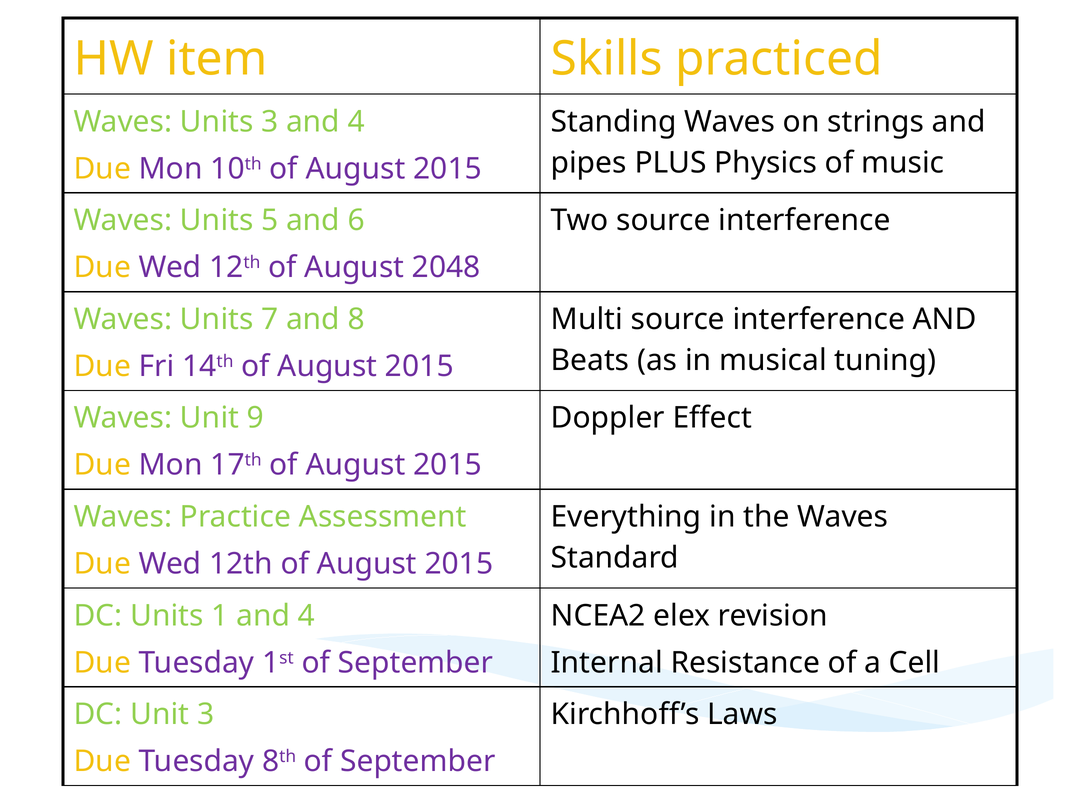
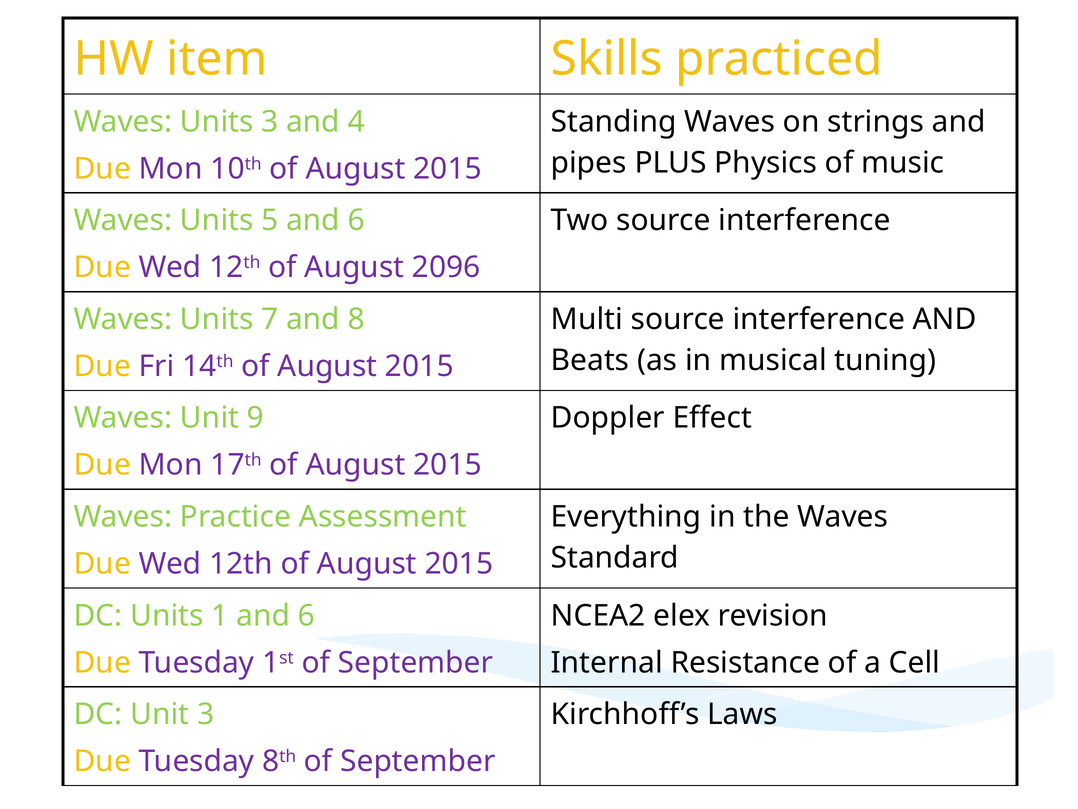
2048: 2048 -> 2096 (446, 267)
1 and 4: 4 -> 6 (307, 615)
